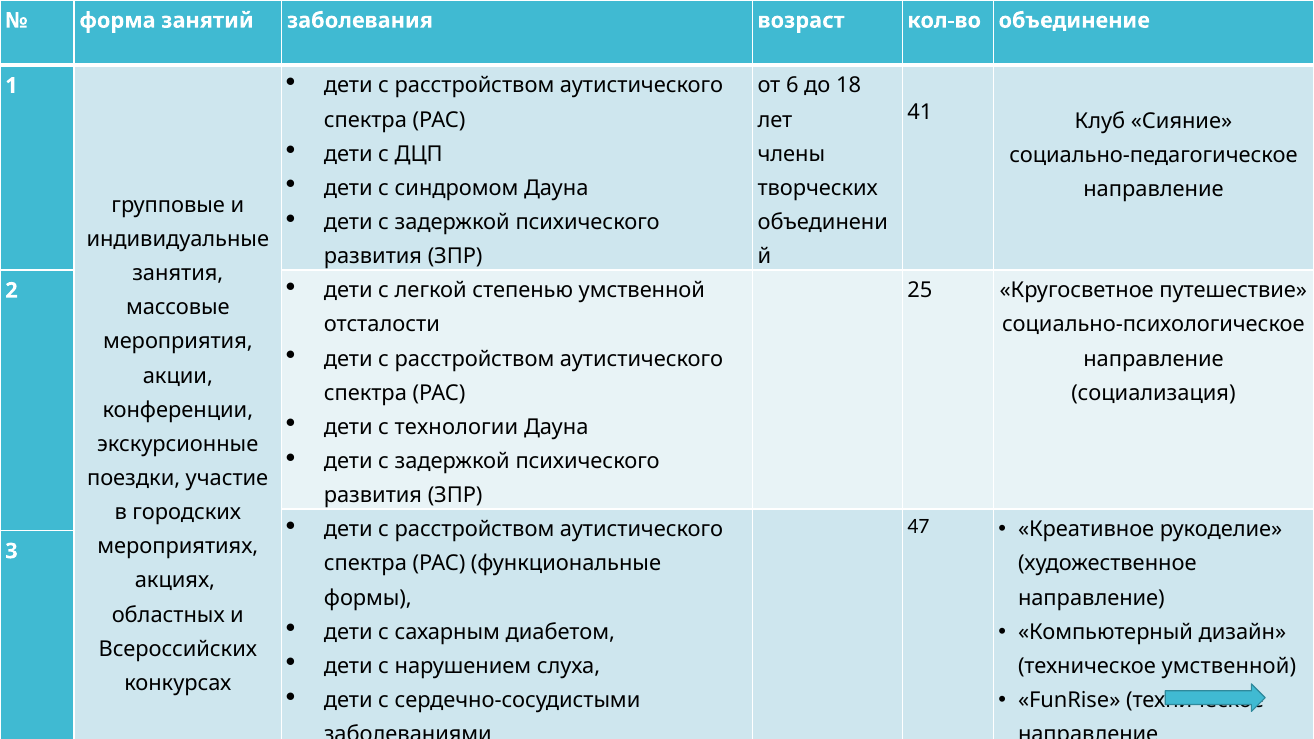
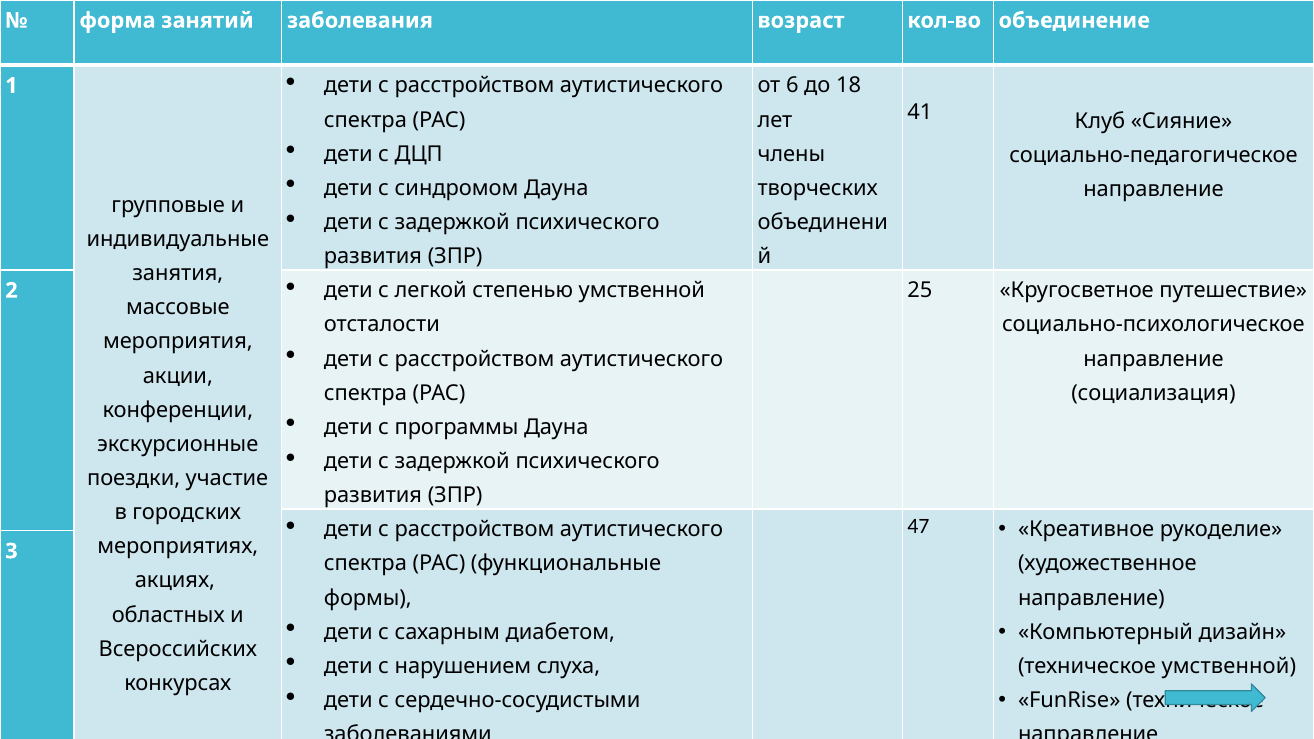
технологии: технологии -> программы (457, 427)
